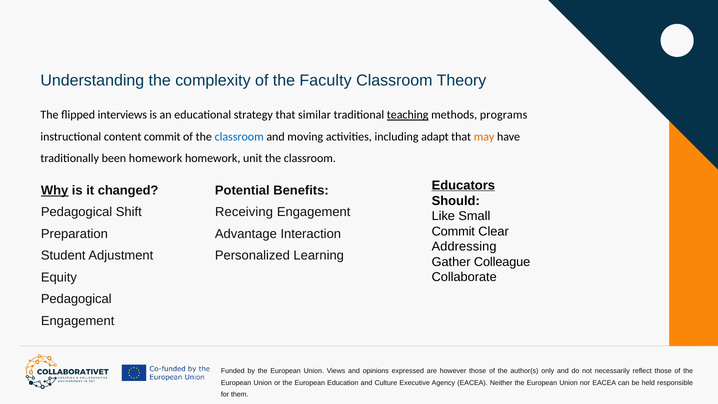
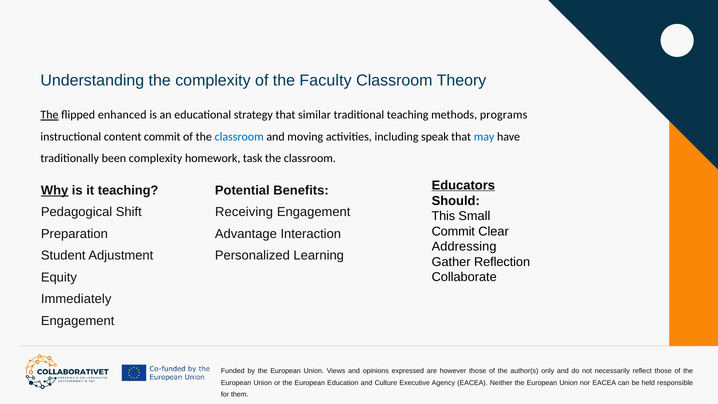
The underline: none -> present (49, 115)
interviews: interviews -> enhanced (122, 115)
teaching underline: present -> none (408, 115)
adapt: adapt -> speak (435, 137)
may colour: orange -> blue (484, 137)
been homework: homework -> complexity (156, 158)
unit: unit -> task (253, 158)
it changed: changed -> teaching (128, 190)
Like: Like -> This (443, 216)
Colleague: Colleague -> Reflection (502, 262)
Pedagogical: Pedagogical -> Immediately (76, 299)
